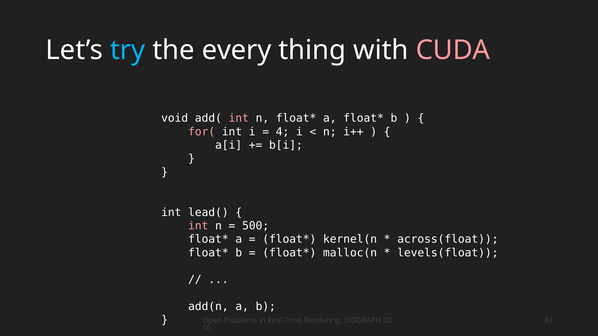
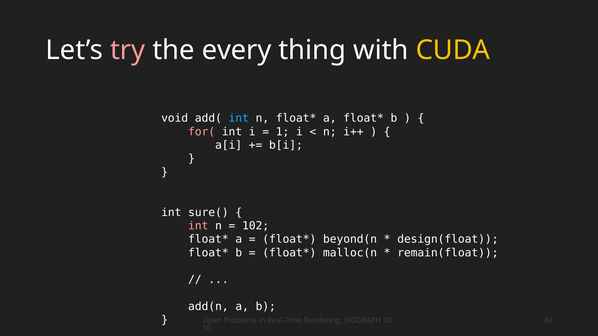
try colour: light blue -> pink (128, 50)
CUDA colour: pink -> yellow (453, 50)
int colour: pink -> light blue (239, 118)
4: 4 -> 1 (283, 132)
lead(: lead( -> sure( (208, 213)
500: 500 -> 102 (256, 226)
kernel(n: kernel(n -> beyond(n (350, 240)
across(float: across(float -> design(float (448, 240)
levels(float: levels(float -> remain(float (448, 253)
